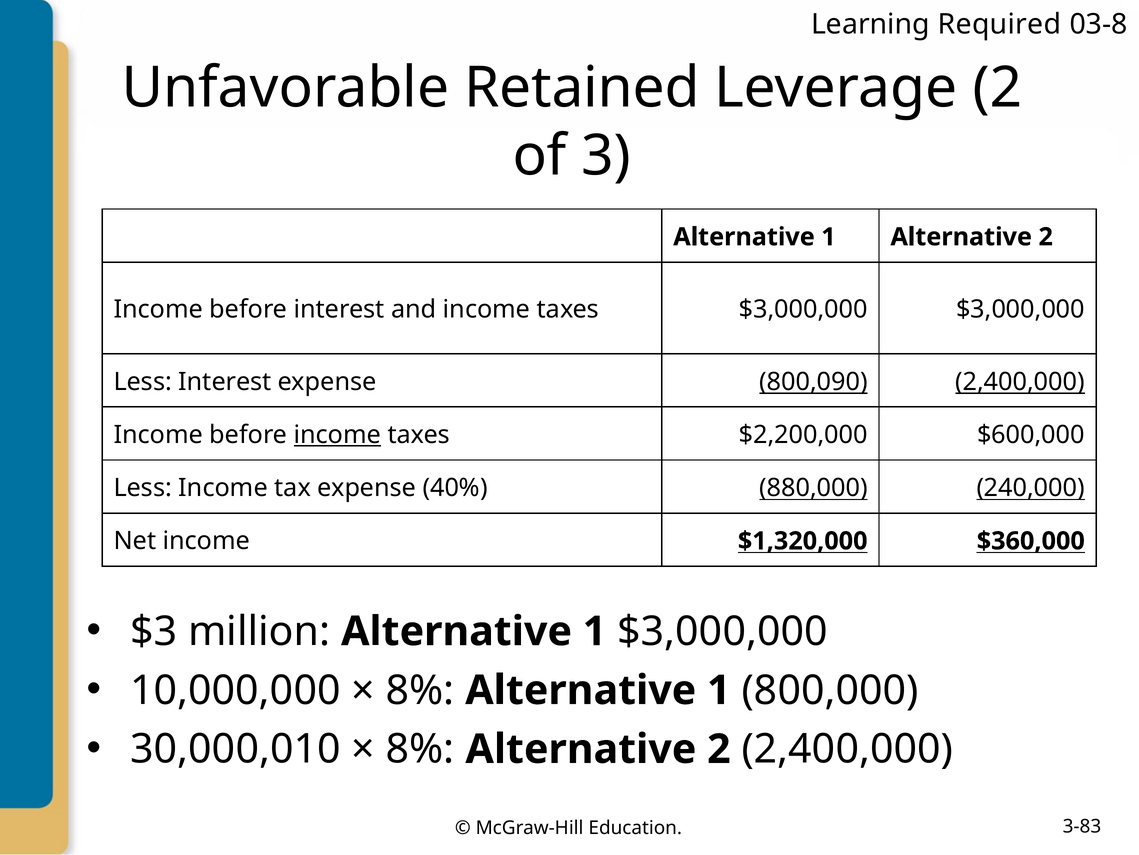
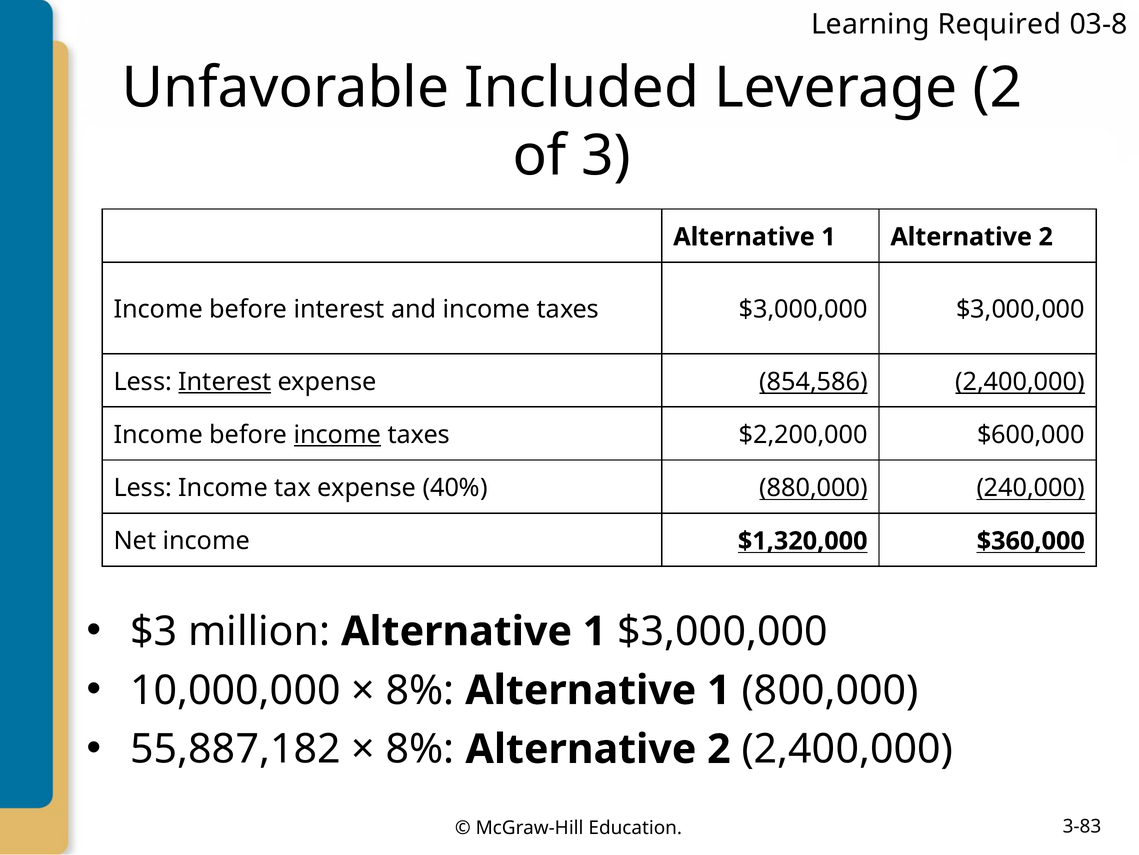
Retained: Retained -> Included (582, 88)
Interest underline: none -> present (225, 381)
800,090: 800,090 -> 854,586 (814, 381)
30,000,010: 30,000,010 -> 55,887,182 (236, 749)
